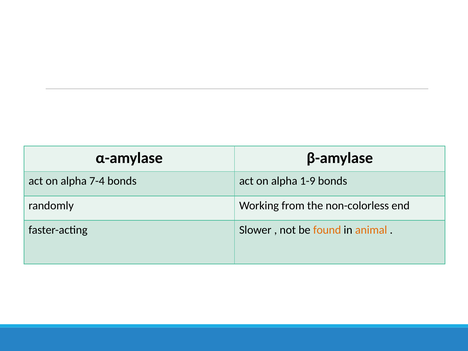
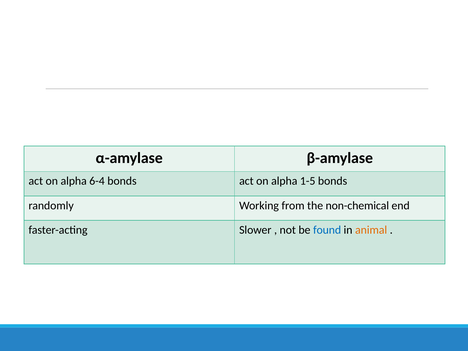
7-4: 7-4 -> 6-4 (97, 181)
1-9: 1-9 -> 1-5 (308, 181)
non-colorless: non-colorless -> non-chemical (357, 206)
found colour: orange -> blue (327, 230)
